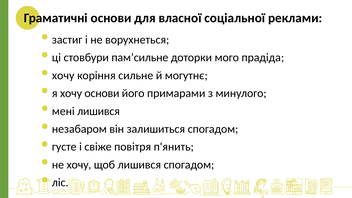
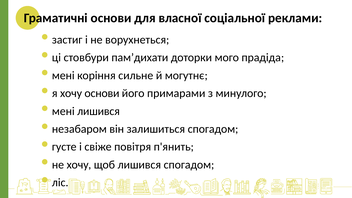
пам’сильне: пам’сильне -> пам’дихати (140, 58)
хочу: хочу -> мені (63, 75)
